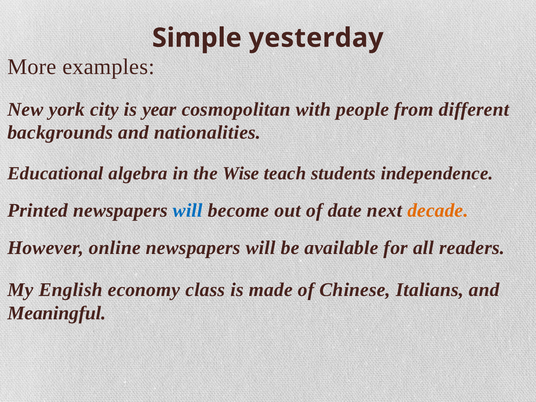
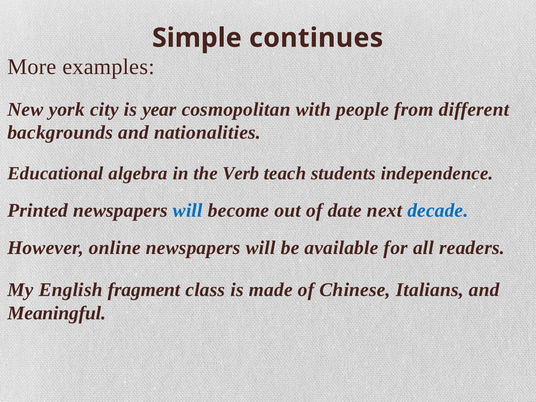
yesterday: yesterday -> continues (316, 38)
Wise: Wise -> Verb (241, 173)
decade colour: orange -> blue (438, 210)
economy: economy -> fragment (144, 290)
